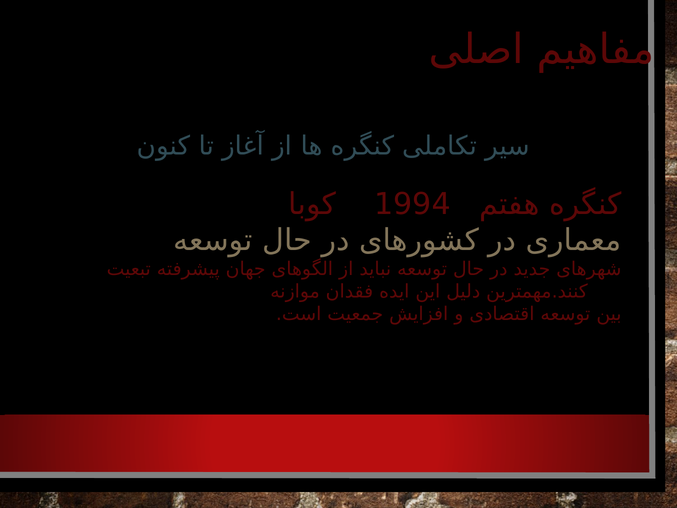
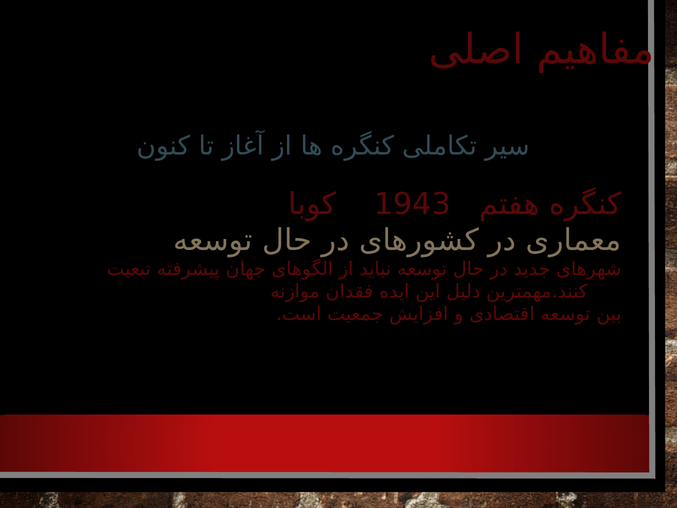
1994: 1994 -> 1943 (412, 204)
